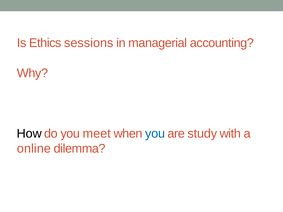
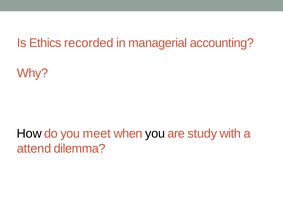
sessions: sessions -> recorded (89, 43)
you colour: blue -> black (155, 134)
online: online -> attend (34, 149)
